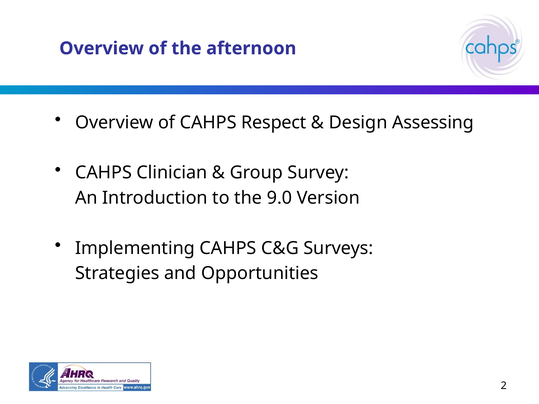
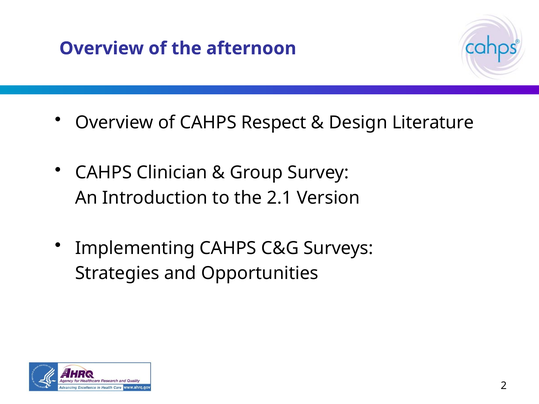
Assessing: Assessing -> Literature (433, 123)
9.0: 9.0 -> 2.1 (279, 198)
